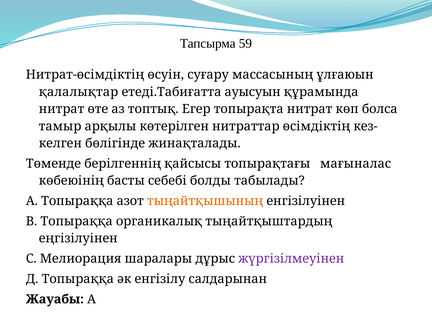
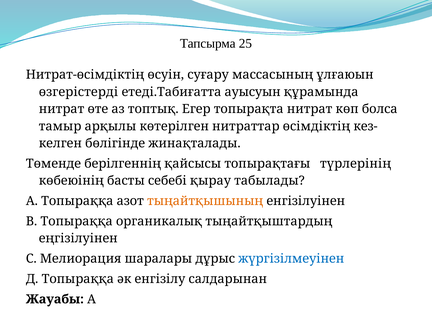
59: 59 -> 25 (245, 43)
қалалықтар: қалалықтар -> өзгерістерді (79, 92)
мағыналас: мағыналас -> түрлерінің (356, 164)
болды: болды -> қырау (210, 181)
жүргізілмеуінен colour: purple -> blue (291, 259)
